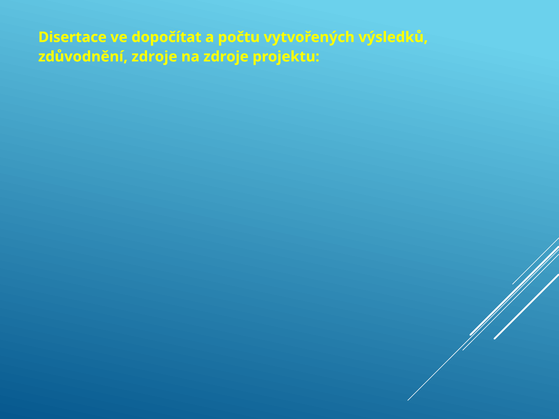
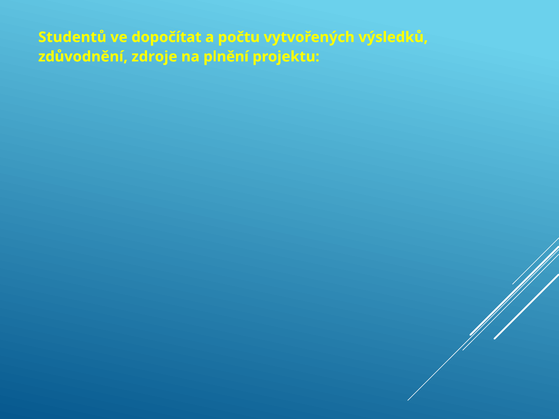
Disertace: Disertace -> Studentů (72, 37)
na zdroje: zdroje -> plnění (226, 57)
